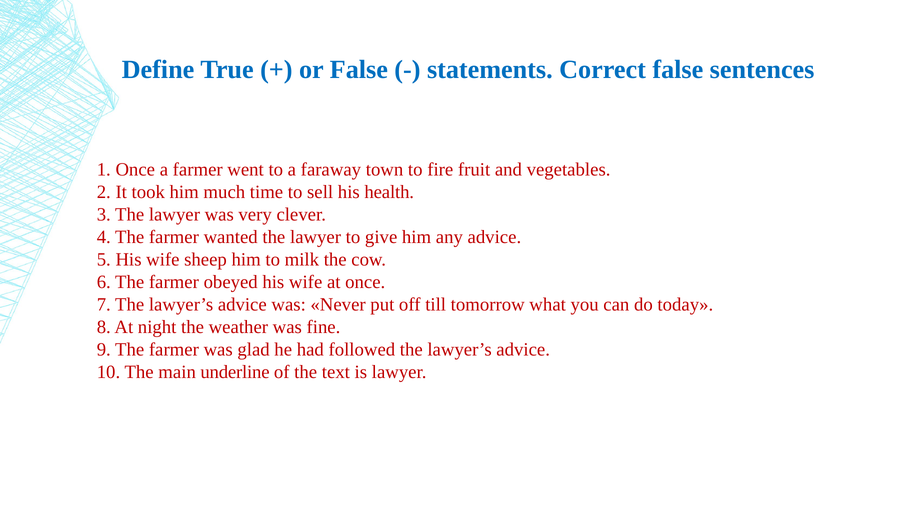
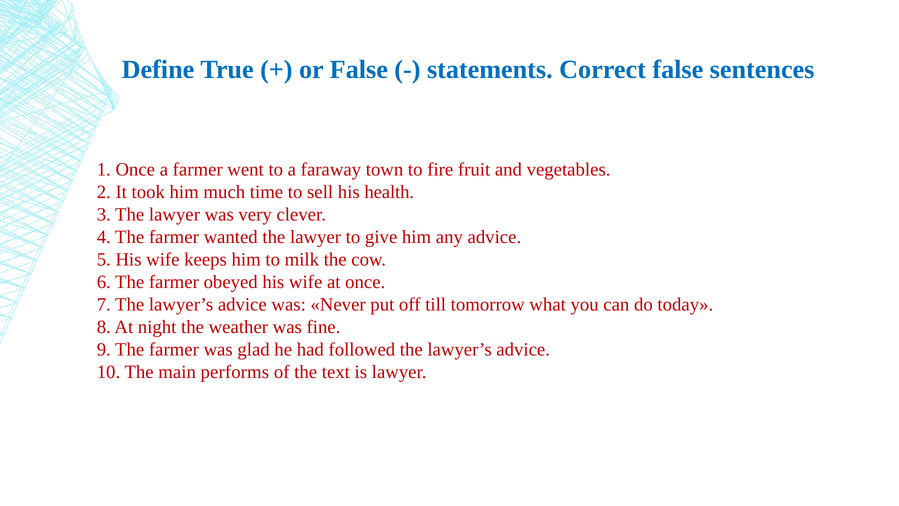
sheep: sheep -> keeps (206, 259)
underline: underline -> performs (235, 372)
